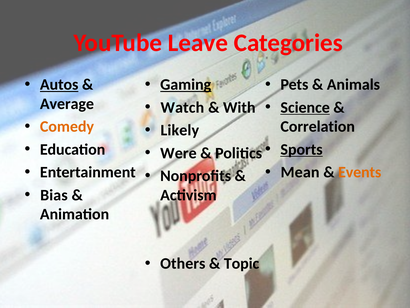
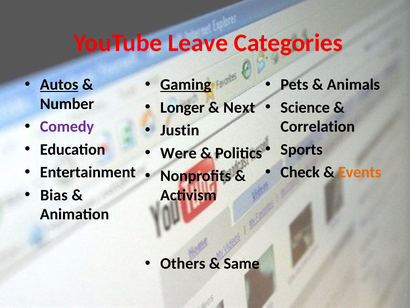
Average: Average -> Number (67, 104)
Watch: Watch -> Longer (182, 107)
With: With -> Next (239, 107)
Science underline: present -> none (305, 107)
Comedy colour: orange -> purple (67, 126)
Likely: Likely -> Justin (180, 130)
Sports underline: present -> none (302, 149)
Mean: Mean -> Check (300, 172)
Topic: Topic -> Same (242, 263)
